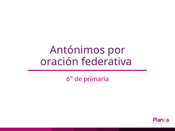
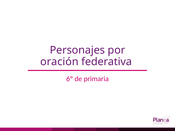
Antónimos: Antónimos -> Personajes (77, 50)
